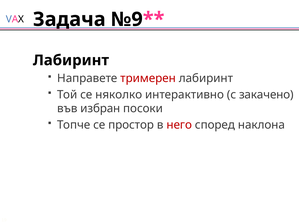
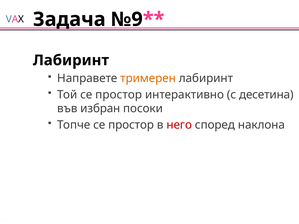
тримерен colour: red -> orange (148, 78)
Той се няколко: няколко -> простор (119, 95)
закачено: закачено -> десетина (266, 95)
